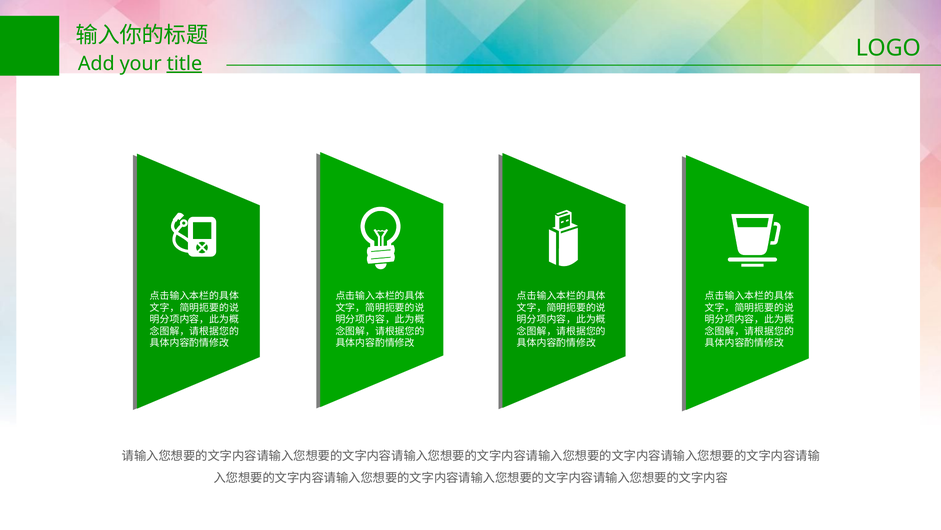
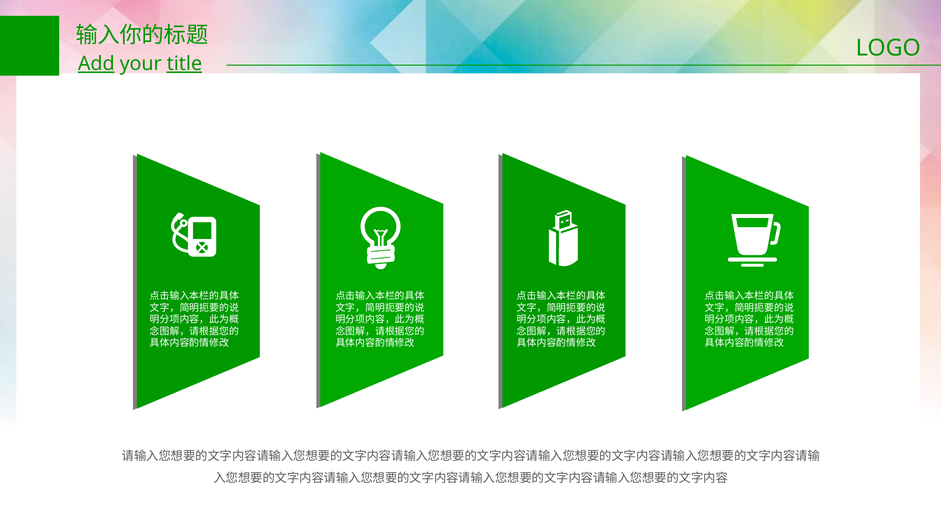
Add underline: none -> present (96, 64)
